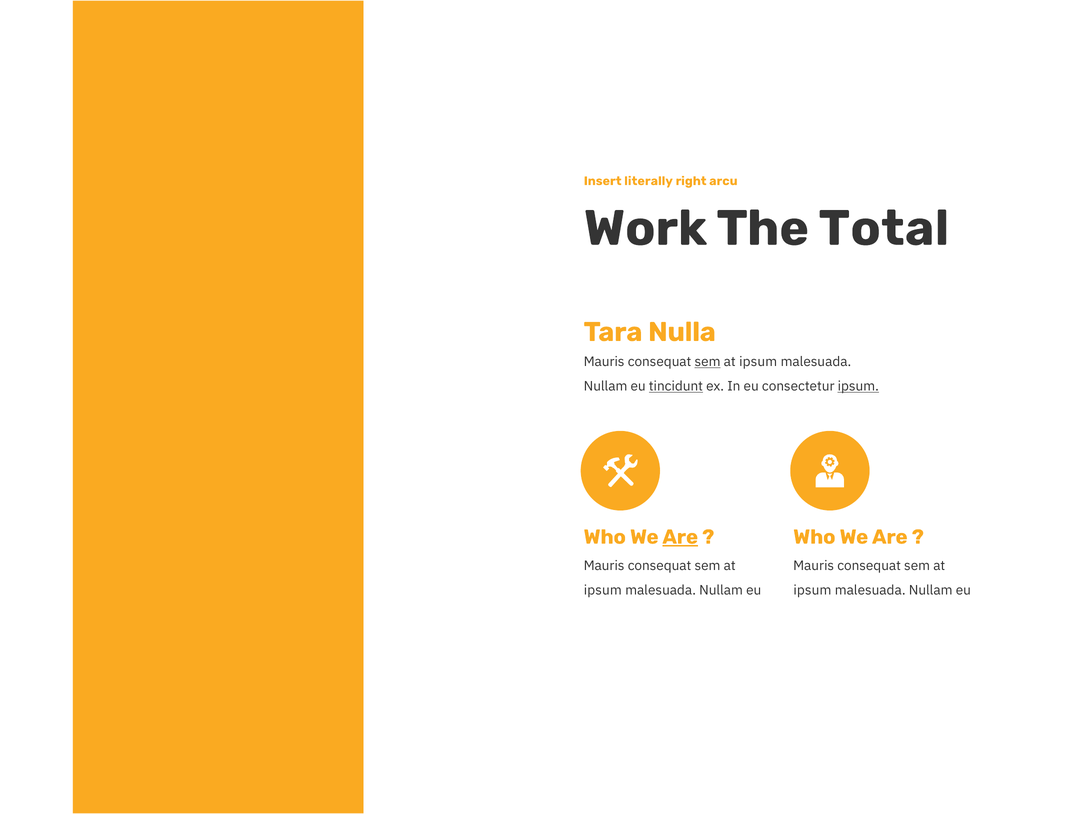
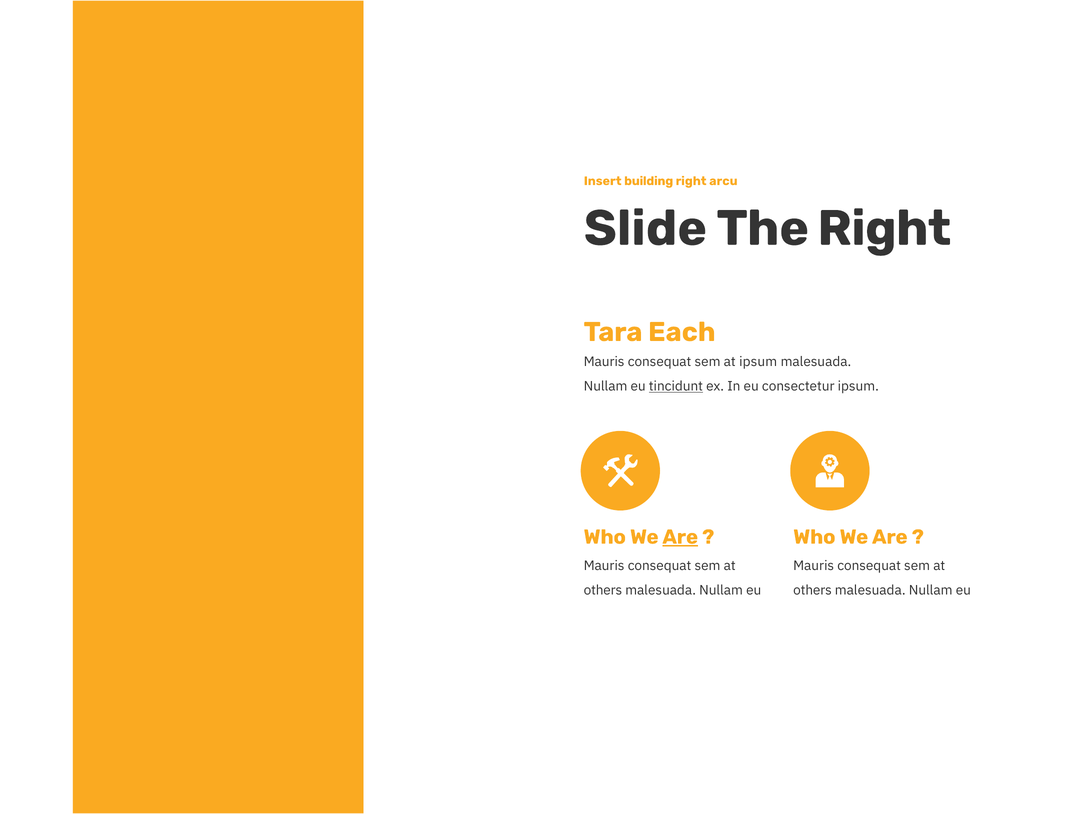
literally: literally -> building (649, 181)
Work: Work -> Slide (645, 228)
The Total: Total -> Right (884, 228)
Nulla: Nulla -> Each (682, 332)
sem underline: present -> none (708, 362)
ipsum underline: present -> none (858, 386)
ipsum: ipsum -> others (603, 590)
ipsum: ipsum -> others (813, 590)
